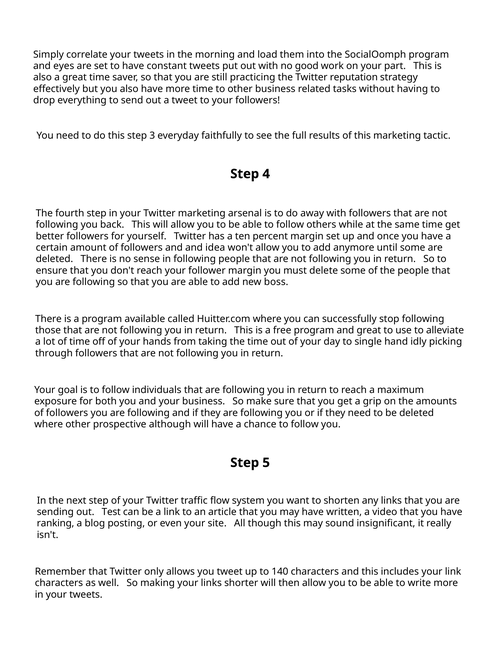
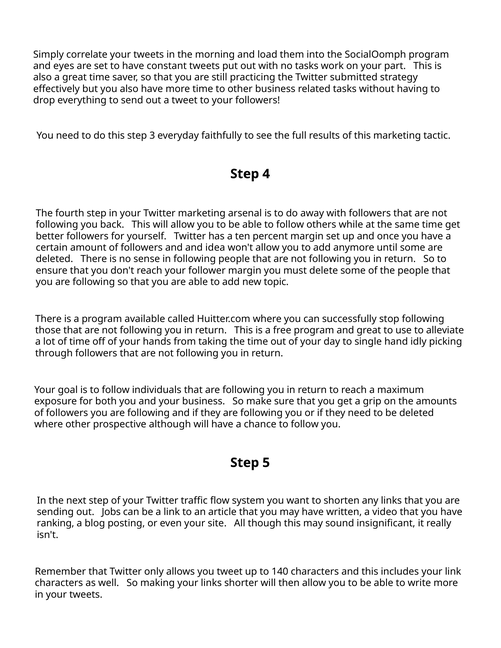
no good: good -> tasks (307, 66)
reputation: reputation -> submitted (354, 77)
boss: boss -> topic (276, 282)
Test: Test -> Jobs (111, 512)
